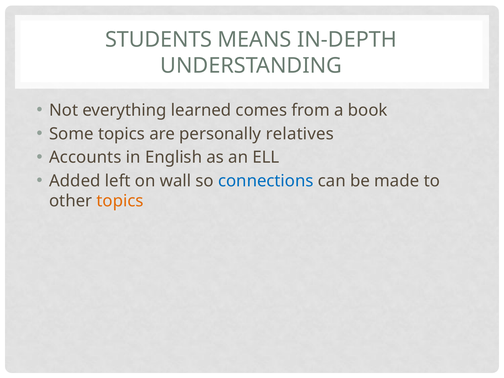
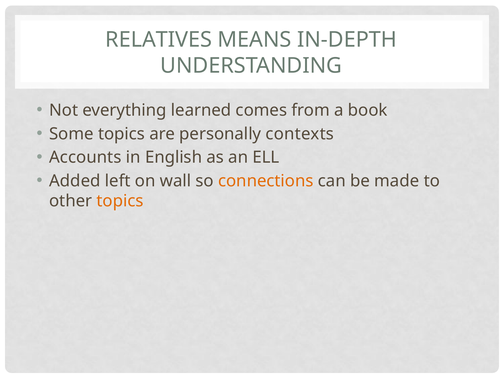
STUDENTS: STUDENTS -> RELATIVES (159, 40)
relatives: relatives -> contexts (300, 134)
connections colour: blue -> orange (266, 181)
